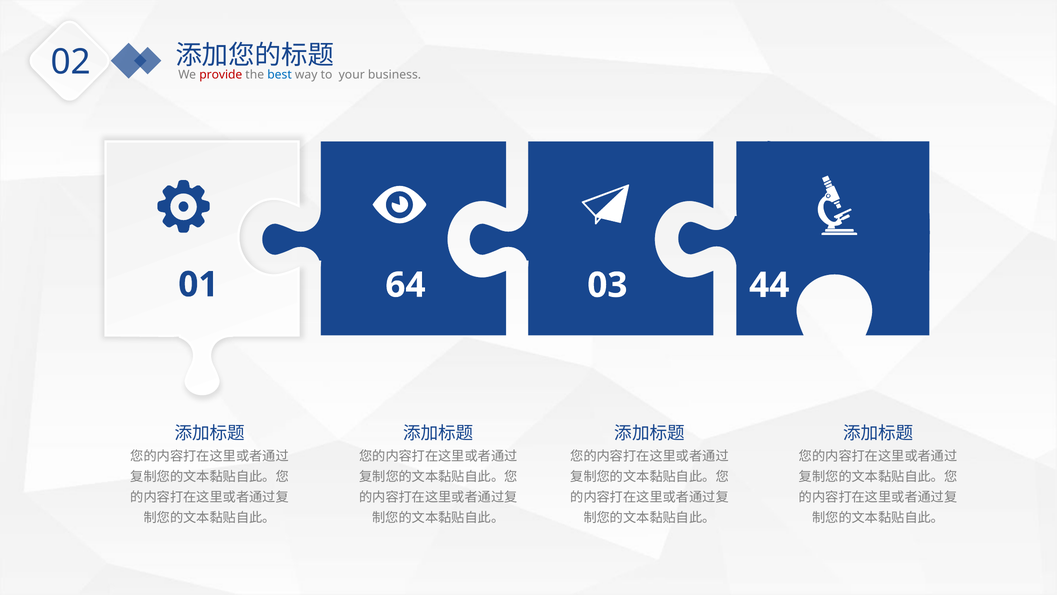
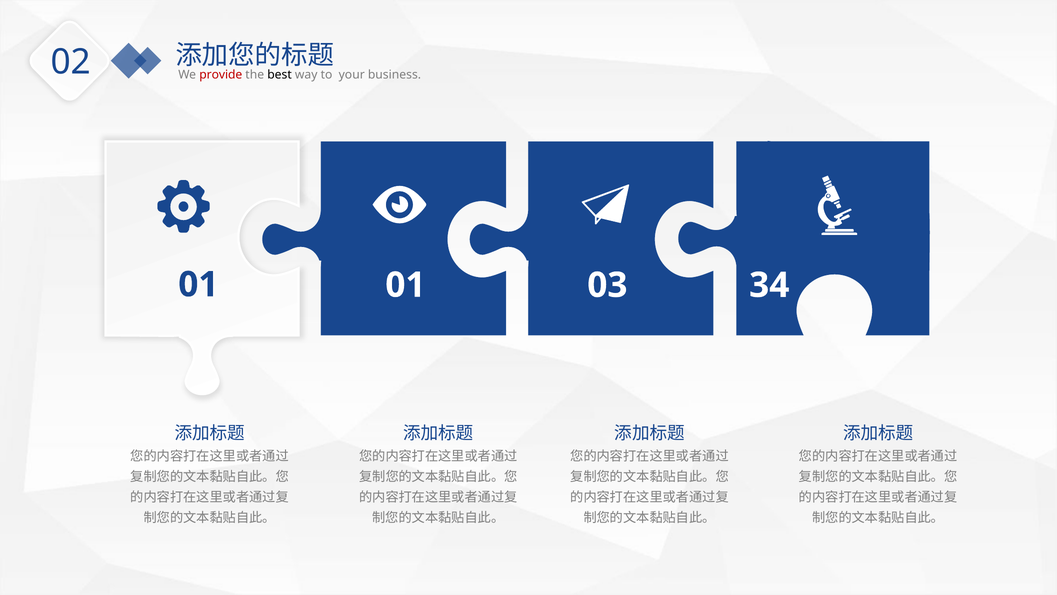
best colour: blue -> black (280, 75)
01 64: 64 -> 01 (405, 285)
44: 44 -> 34 (769, 285)
